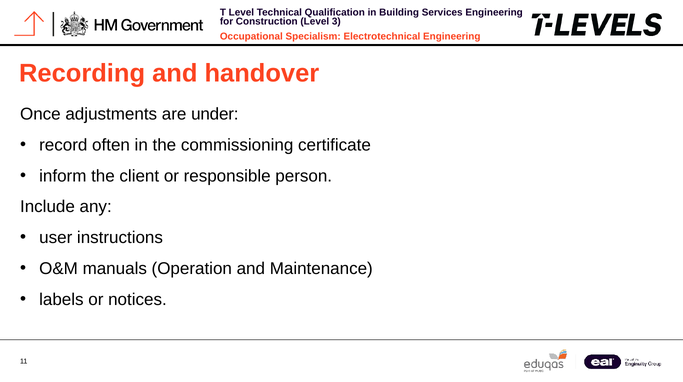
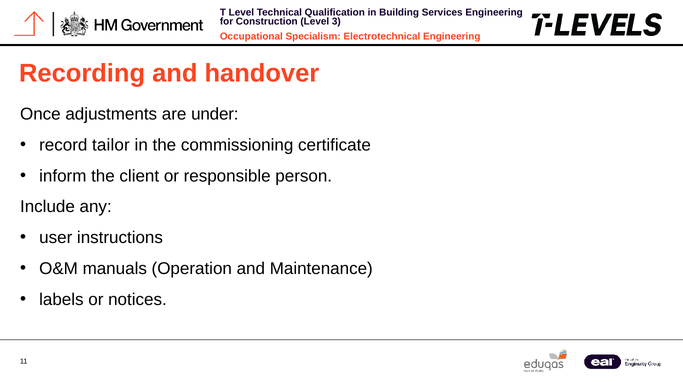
often: often -> tailor (111, 145)
